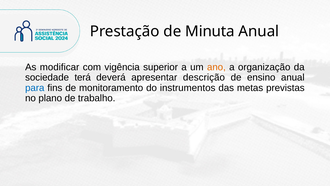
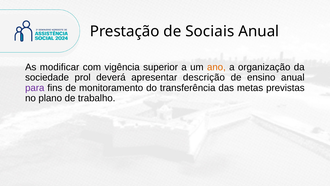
Minuta: Minuta -> Sociais (210, 31)
terá: terá -> prol (83, 77)
para colour: blue -> purple (35, 88)
instrumentos: instrumentos -> transferência (188, 88)
